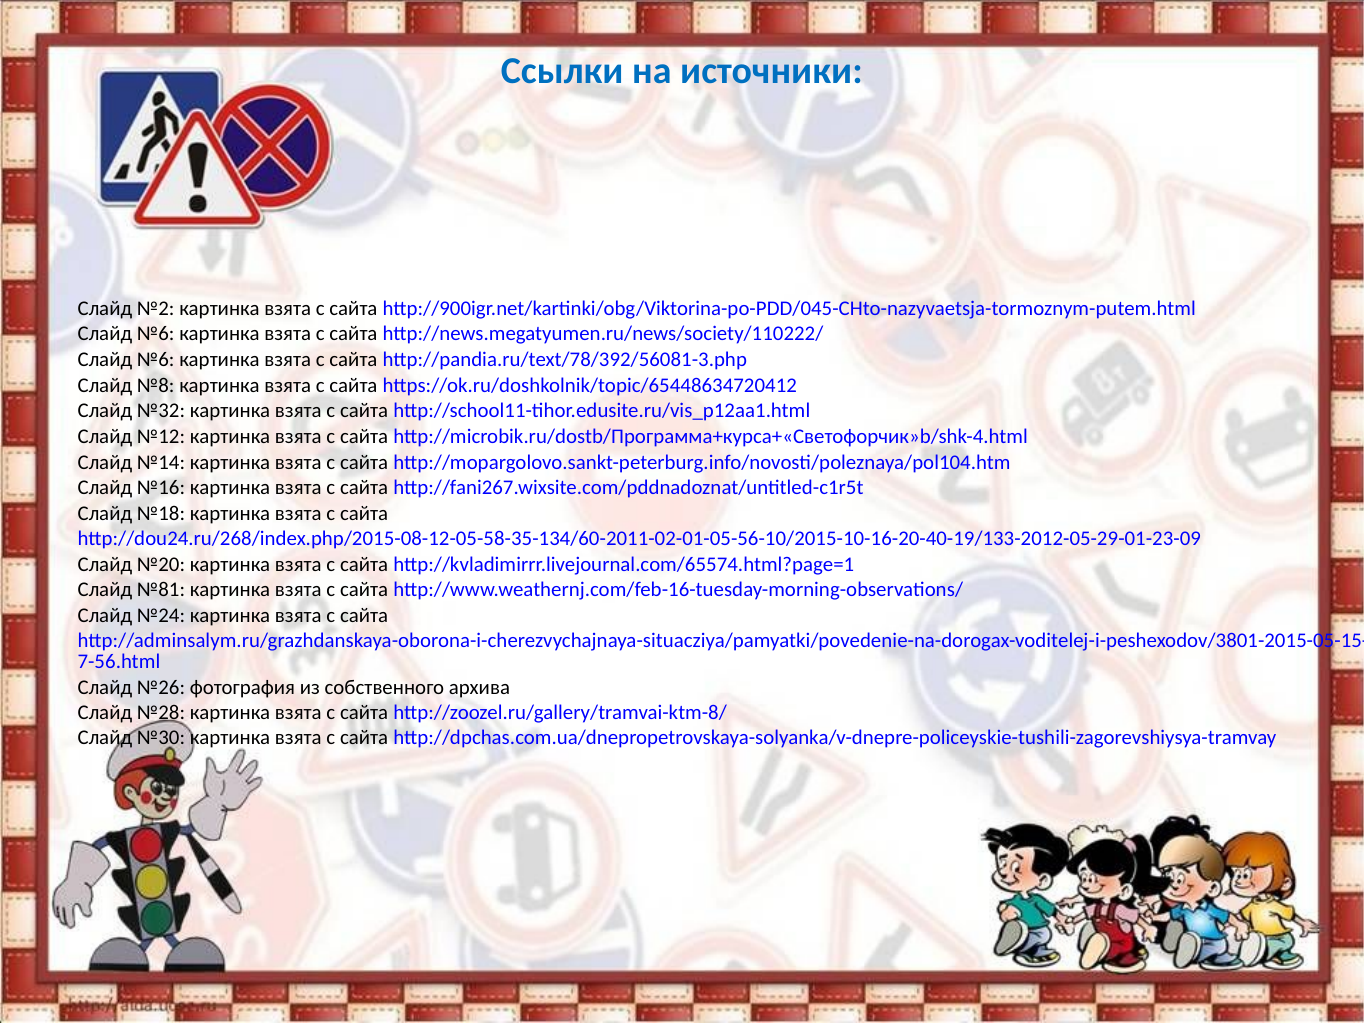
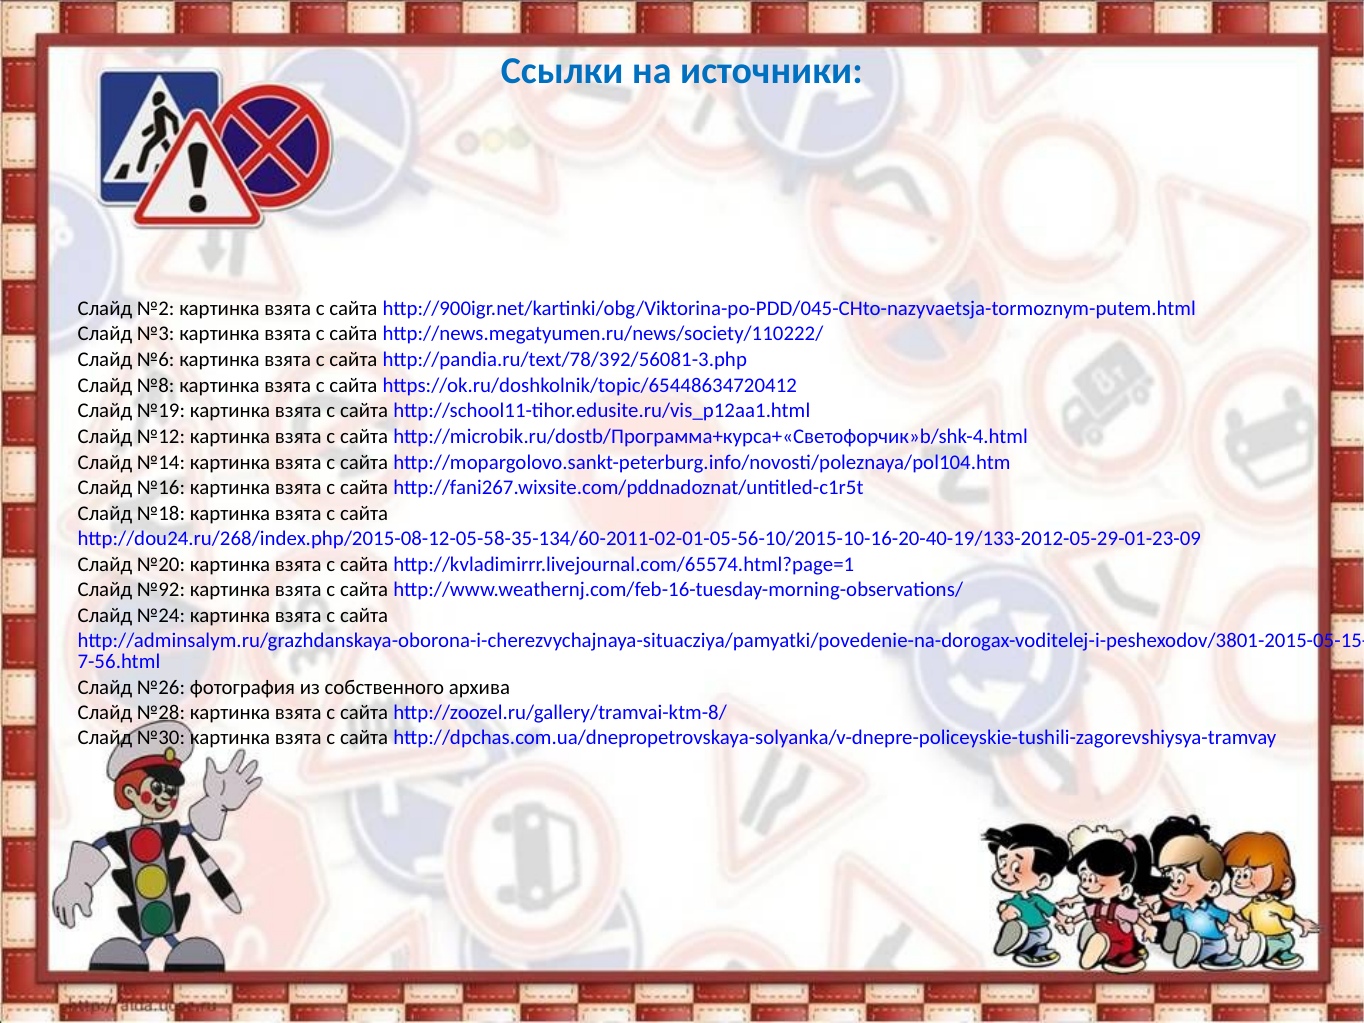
№6: №6 -> №3 (156, 334)
№32: №32 -> №19 (161, 411)
№81: №81 -> №92 (161, 590)
